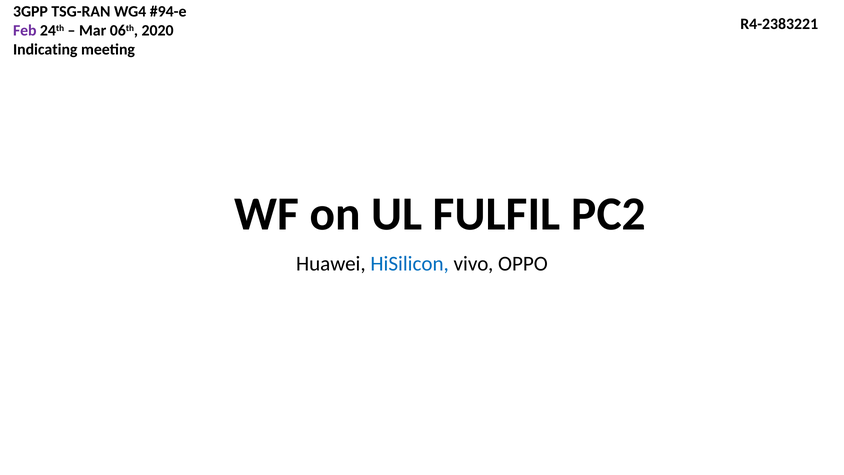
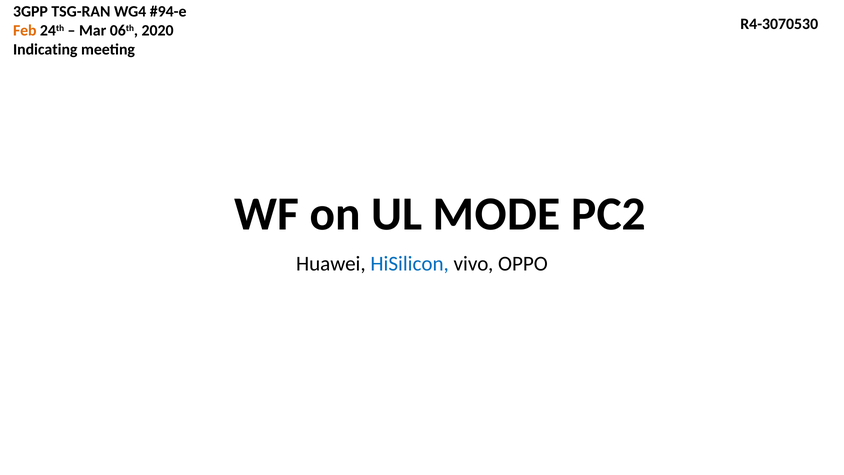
R4-2383221: R4-2383221 -> R4-3070530 (779, 24)
Feb colour: purple -> orange (25, 31)
FULFIL: FULFIL -> MODE (497, 214)
